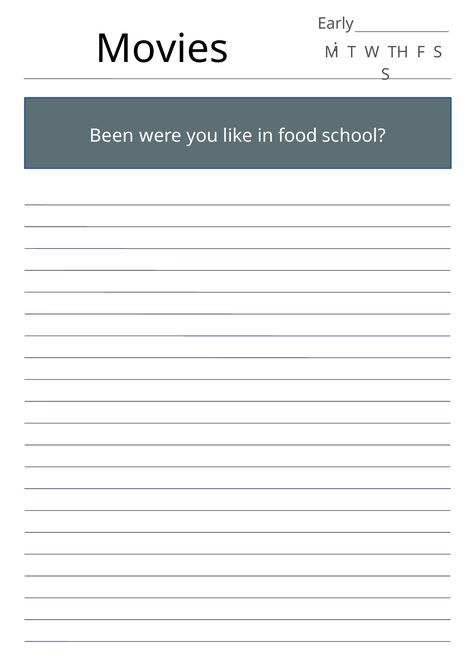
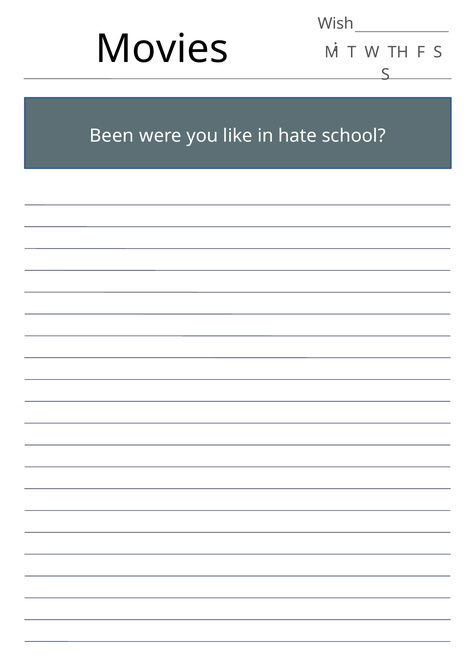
Early: Early -> Wish (336, 24)
food: food -> hate (298, 136)
